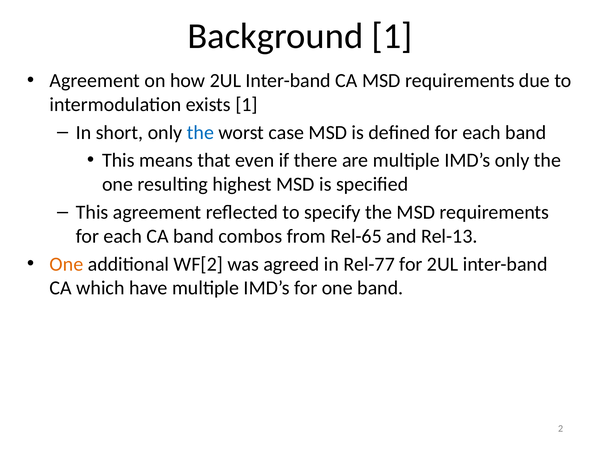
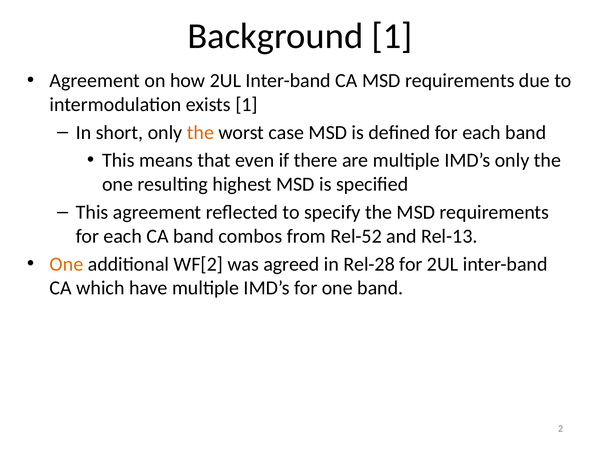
the colour: blue -> orange (200, 133)
Rel-65: Rel-65 -> Rel-52 (356, 236)
Rel-77: Rel-77 -> Rel-28 (369, 264)
